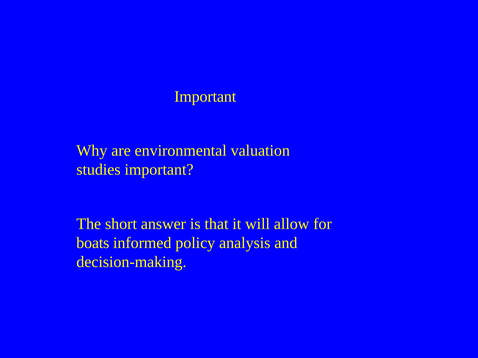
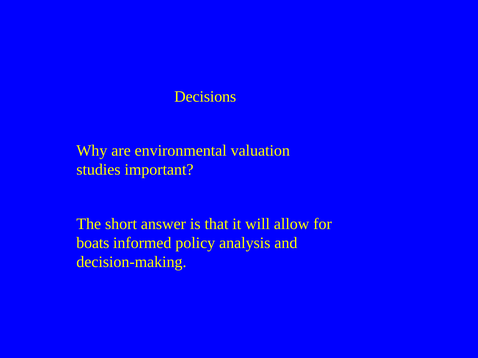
Important: Important -> Decisions (205, 97)
